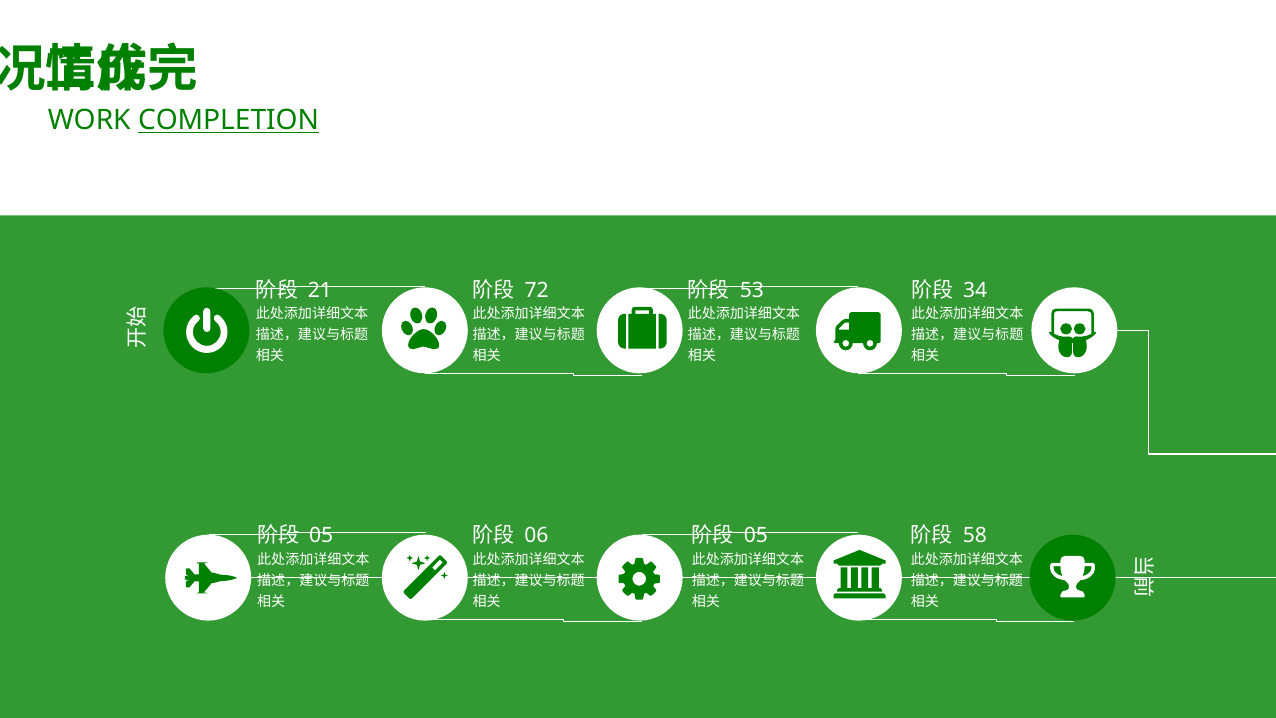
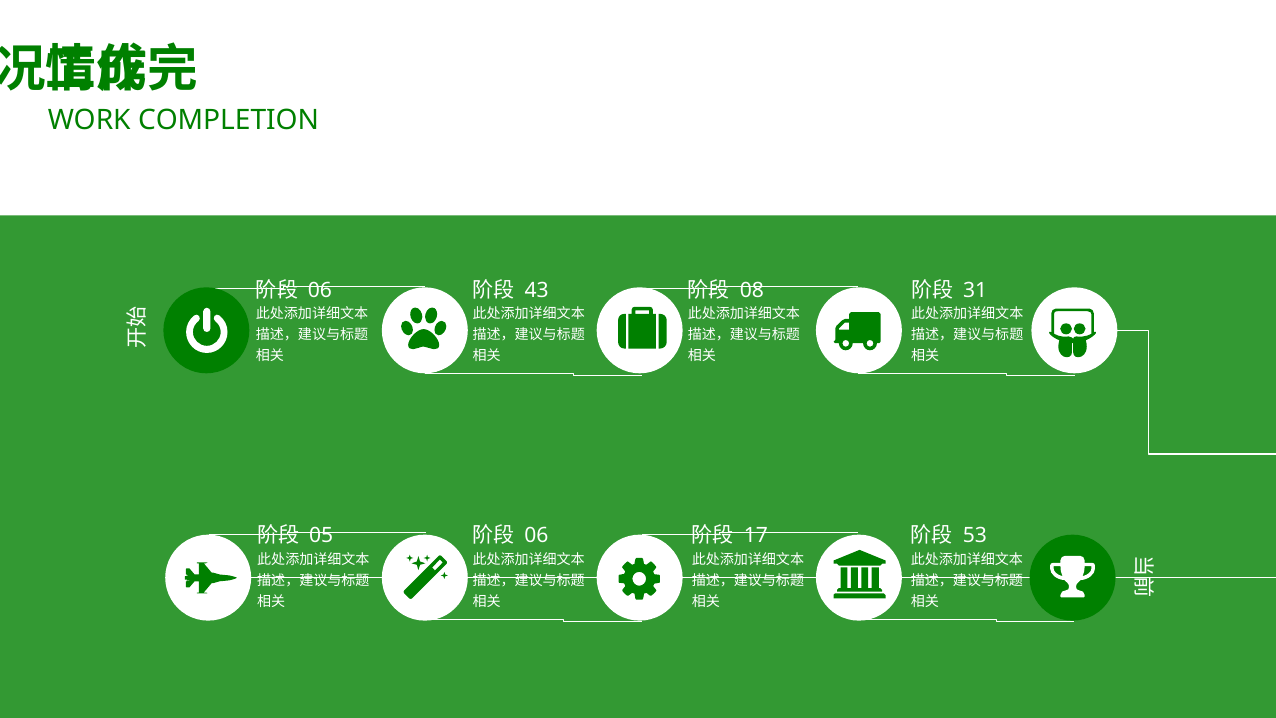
COMPLETION underline: present -> none (229, 120)
21: 21 -> 06 (320, 290)
72: 72 -> 43 (537, 290)
53: 53 -> 08 (752, 290)
34: 34 -> 31 (975, 290)
05: 05 -> 17 (756, 536)
58: 58 -> 53 (975, 536)
